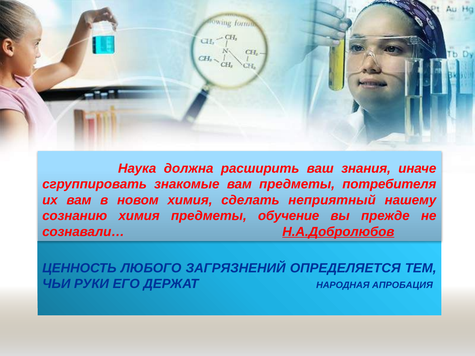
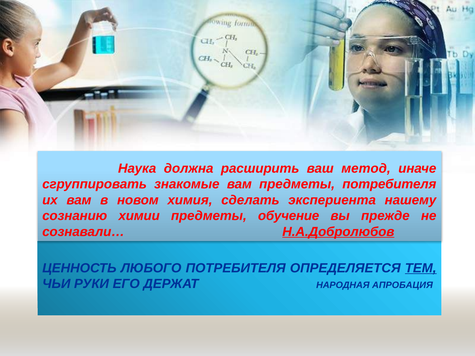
знания: знания -> метод (366, 168)
неприятный: неприятный -> экспериента (332, 200)
сознанию химия: химия -> химии (139, 216)
ЛЮБОГО ЗАГРЯЗНЕНИЙ: ЗАГРЯЗНЕНИЙ -> ПОТРЕБИТЕЛЯ (236, 268)
ТЕМ underline: none -> present (421, 268)
